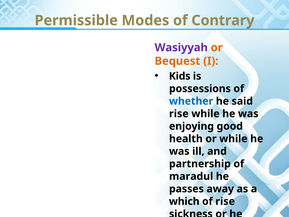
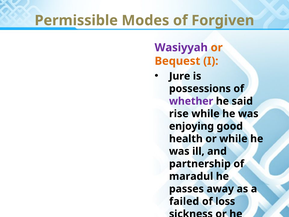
Contrary: Contrary -> Forgiven (223, 20)
Kids: Kids -> Jure (180, 76)
whether colour: blue -> purple (191, 101)
which: which -> failed (184, 201)
of rise: rise -> loss (225, 201)
